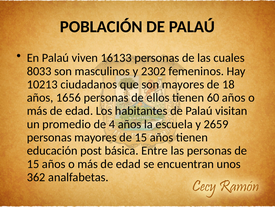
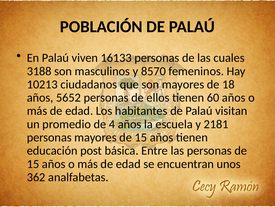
8033: 8033 -> 3188 (39, 71)
2302: 2302 -> 8570 (153, 71)
1656: 1656 -> 5652 (69, 97)
2659: 2659 -> 2181 (216, 124)
